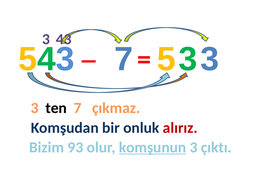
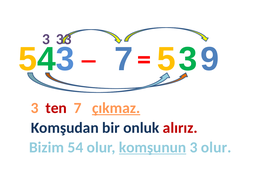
43: 43 -> 33 (64, 39)
3: 3 -> 9 (210, 59)
ten colour: black -> red (56, 108)
çıkmaz underline: none -> present (116, 108)
93: 93 -> 54 (75, 148)
3 çıktı: çıktı -> olur (216, 148)
